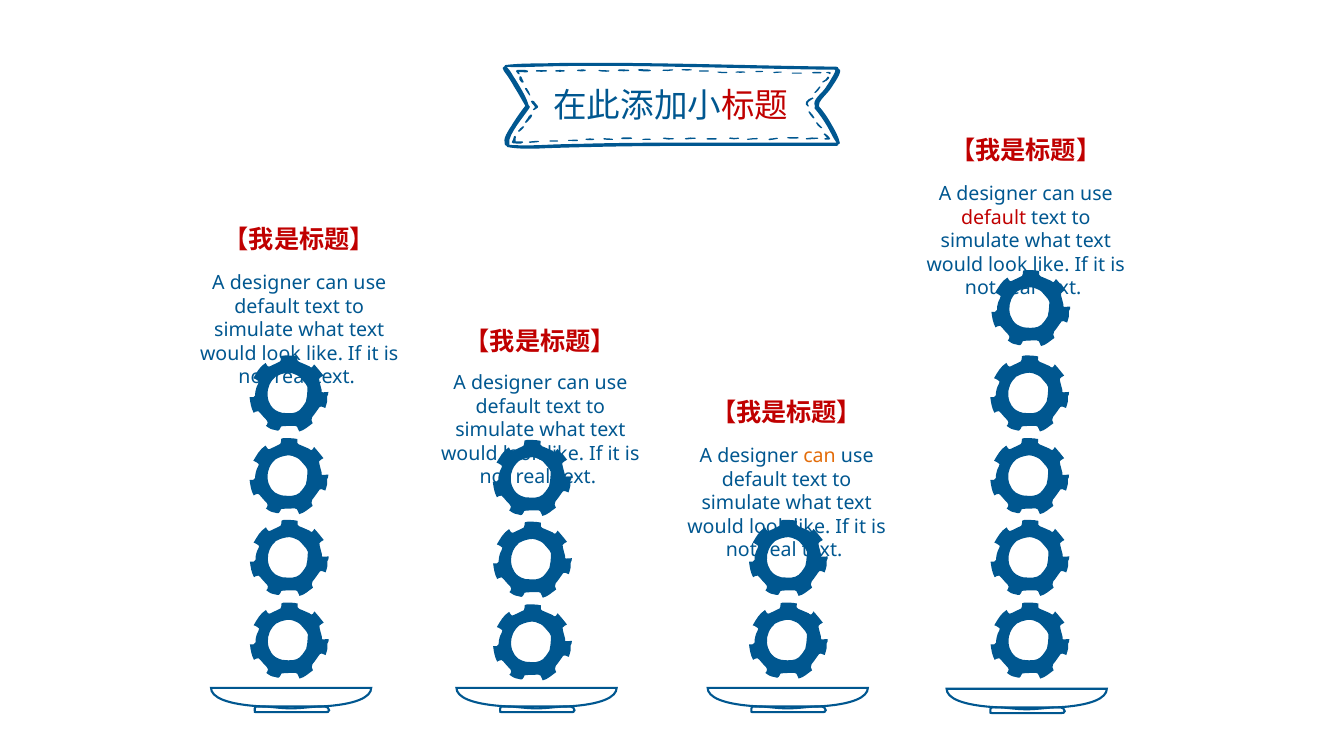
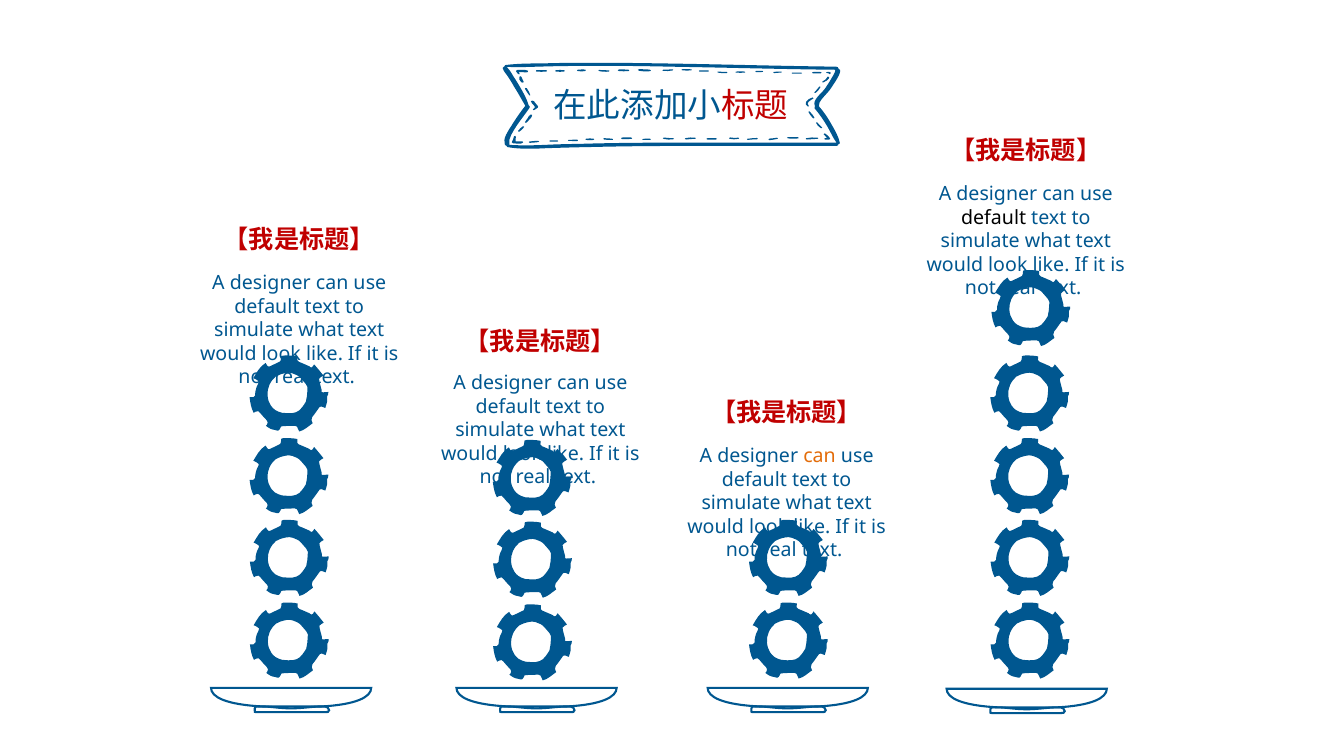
default colour: red -> black (994, 218)
